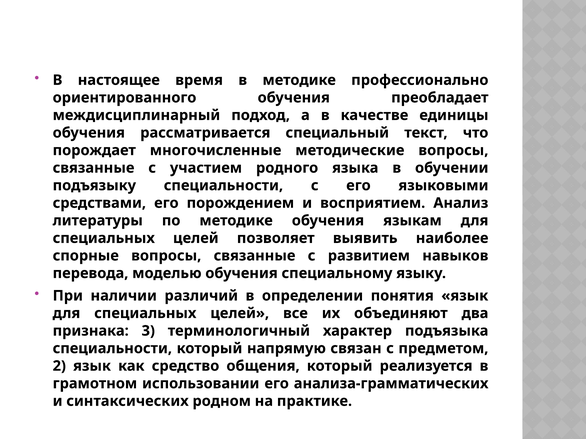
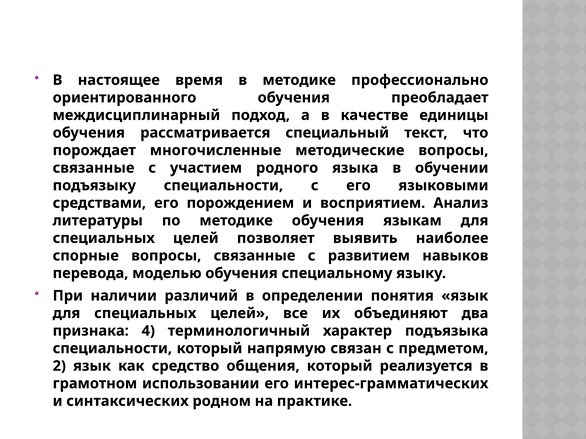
3: 3 -> 4 (148, 331)
анализа-грамматических: анализа-грамматических -> интерес-грамматических (391, 384)
